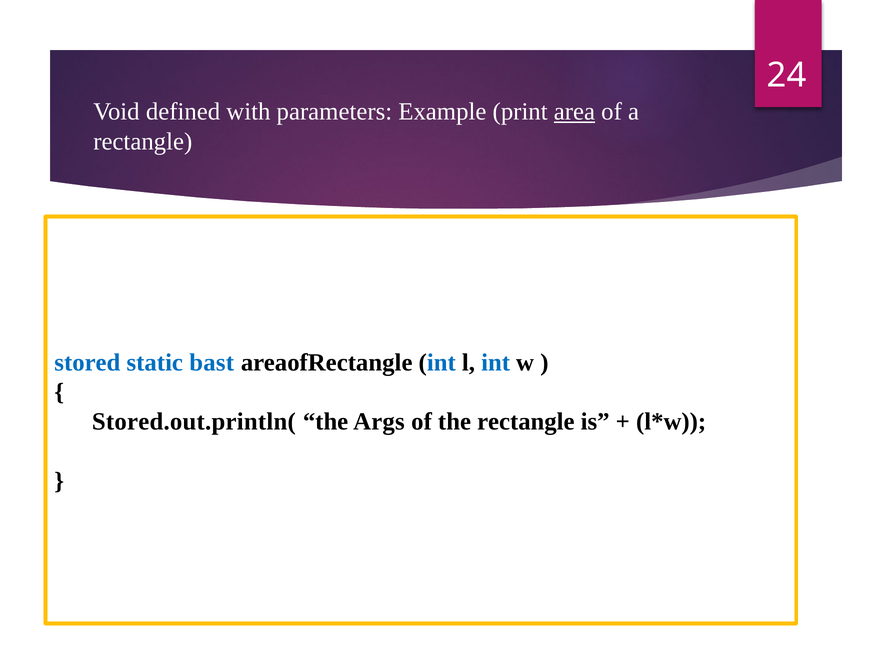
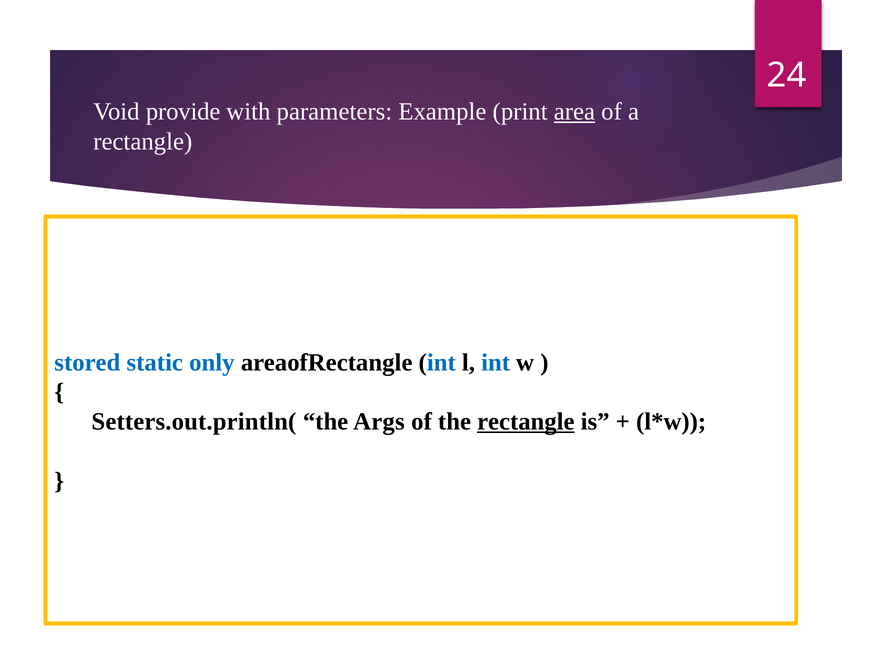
defined: defined -> provide (183, 112)
bast: bast -> only (212, 362)
Stored.out.println(: Stored.out.println( -> Setters.out.println( (194, 422)
rectangle underline: none -> present (526, 422)
